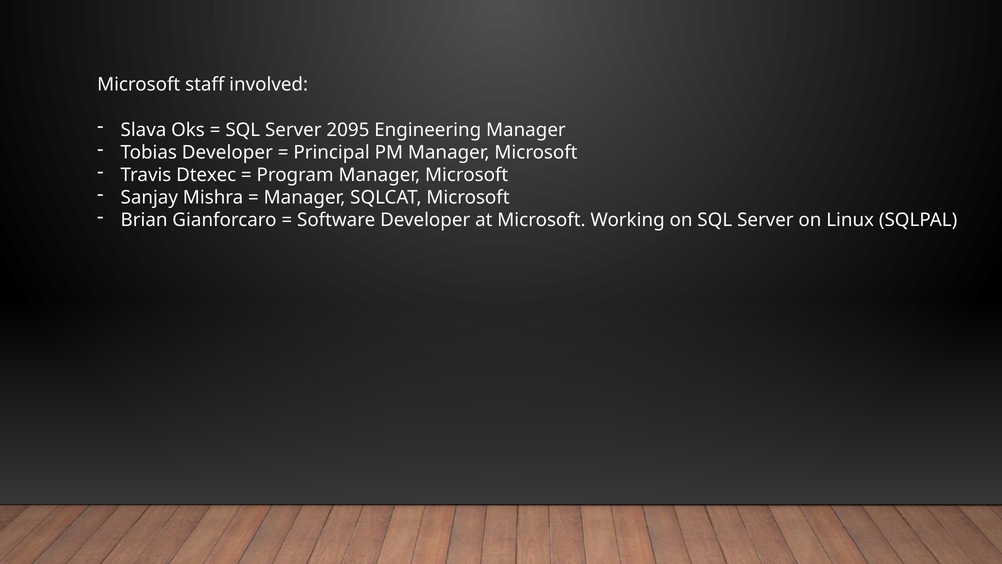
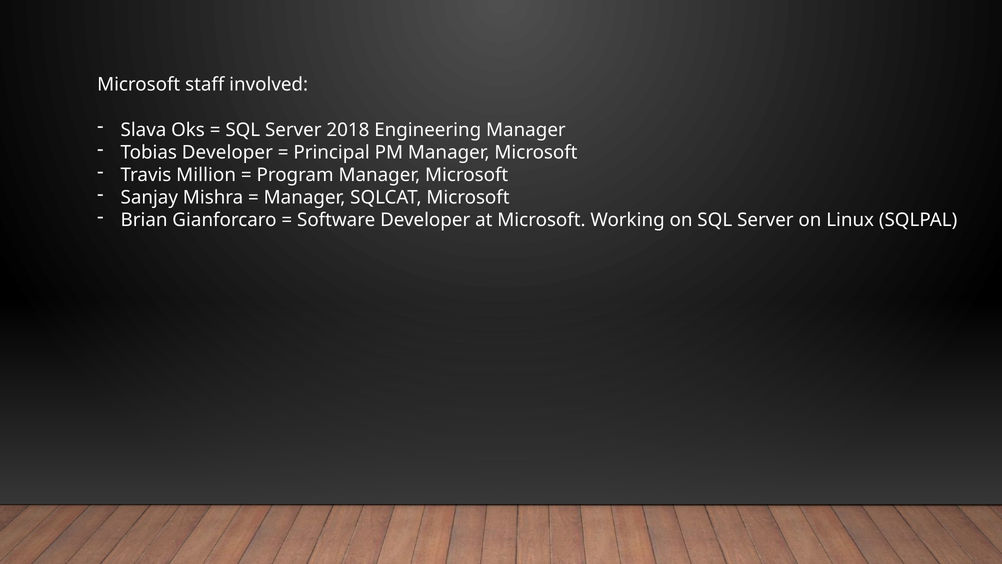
2095: 2095 -> 2018 (348, 130)
Dtexec: Dtexec -> Million (206, 175)
